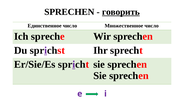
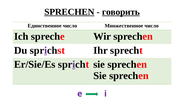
SPRECHEN underline: none -> present (69, 12)
